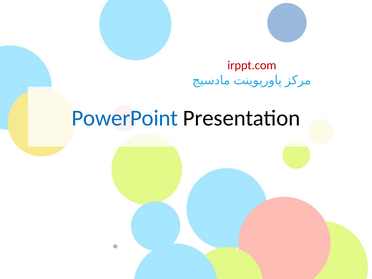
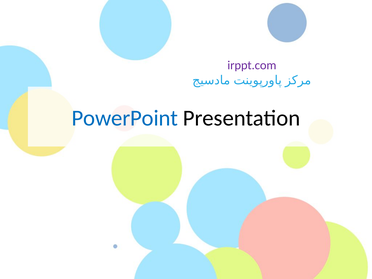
irppt.com colour: red -> purple (252, 65)
